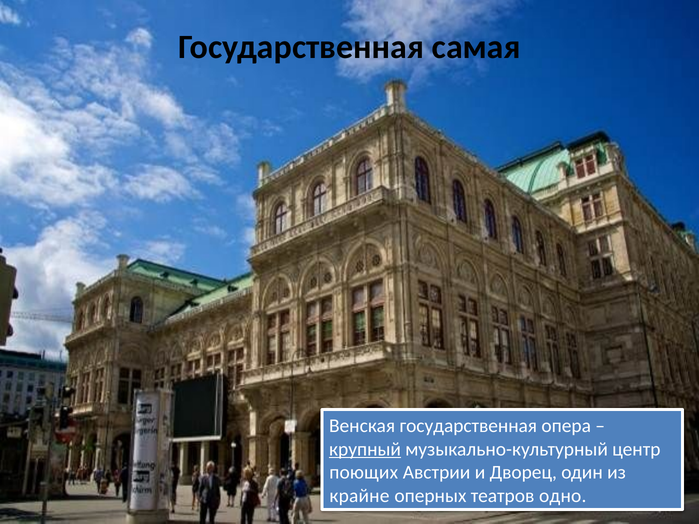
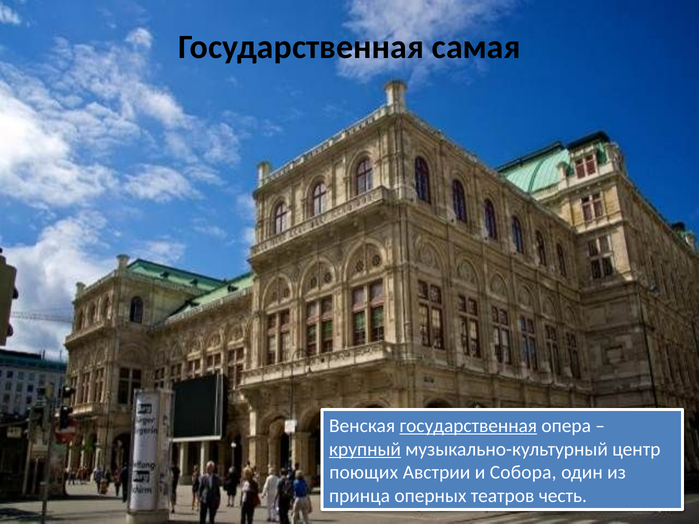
государственная underline: none -> present (468, 426)
Дворец: Дворец -> Собора (523, 473)
крайне: крайне -> принца (360, 496)
одно: одно -> честь (563, 496)
